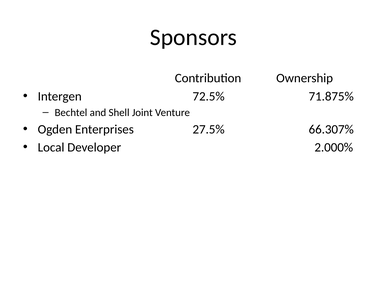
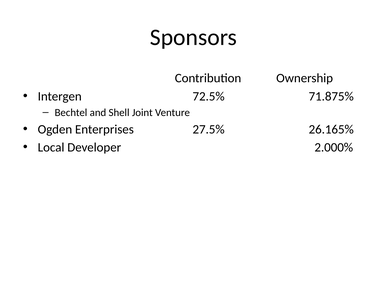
66.307%: 66.307% -> 26.165% (331, 129)
